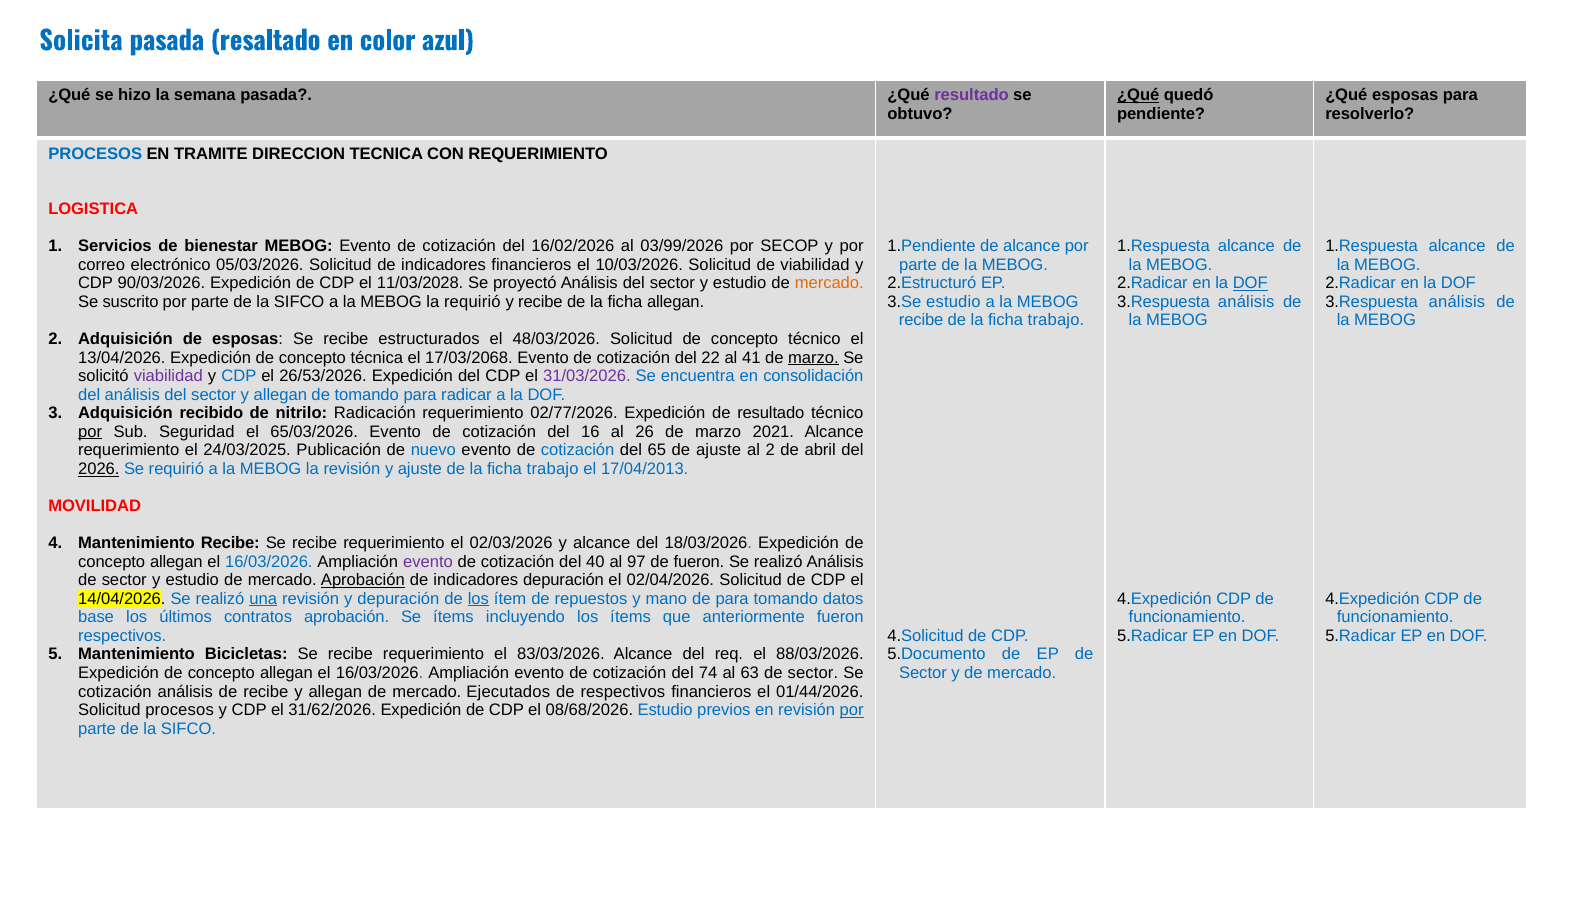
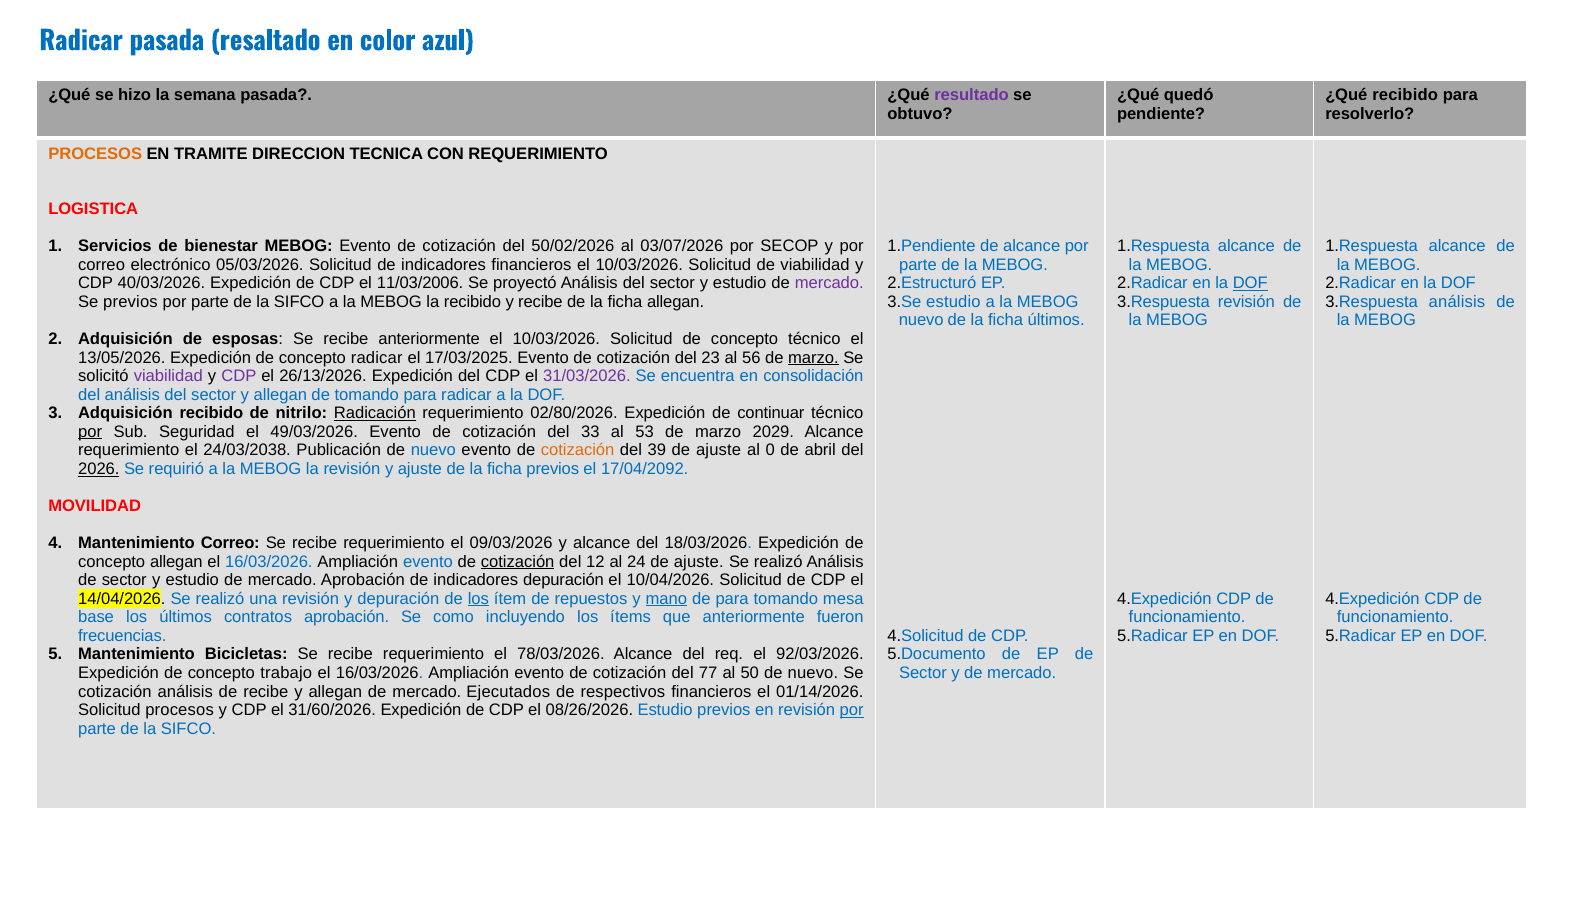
Solicita: Solicita -> Radicar (81, 41)
¿Qué underline: present -> none (1138, 95)
¿Qué esposas: esposas -> recibido (1405, 95)
PROCESOS colour: blue -> orange (95, 153)
16/02/2026: 16/02/2026 -> 50/02/2026 (573, 246)
03/99/2026: 03/99/2026 -> 03/07/2026 (682, 246)
90/03/2026: 90/03/2026 -> 40/03/2026 (161, 283)
11/03/2028: 11/03/2028 -> 11/03/2006 (420, 283)
mercado colour: orange -> purple (829, 283)
Se suscrito: suscrito -> previos (130, 302)
la requirió: requirió -> recibido (472, 302)
análisis: análisis -> revisión (1246, 302)
recibe: recibe -> nuevo (921, 320)
trabajo: trabajo -> últimos (1056, 320)
recibe estructurados: estructurados -> anteriormente (429, 339)
48/03/2026: 48/03/2026 -> 10/03/2026 (556, 339)
13/04/2026: 13/04/2026 -> 13/05/2026 (122, 357)
concepto técnica: técnica -> radicar (377, 357)
17/03/2068: 17/03/2068 -> 17/03/2025 (469, 357)
22: 22 -> 23 (711, 357)
41: 41 -> 56 (751, 357)
CDP colour: blue -> purple (239, 376)
26/53/2026: 26/53/2026 -> 26/13/2026 (323, 376)
Radicación underline: none -> present (375, 413)
02/77/2026: 02/77/2026 -> 02/80/2026 (574, 413)
de resultado: resultado -> continuar (771, 413)
65/03/2026: 65/03/2026 -> 49/03/2026 (314, 432)
16: 16 -> 33 (590, 432)
26: 26 -> 53 (645, 432)
2021: 2021 -> 2029 (773, 432)
24/03/2025: 24/03/2025 -> 24/03/2038 (247, 450)
cotización colour: blue -> orange (578, 450)
65: 65 -> 39 (657, 450)
al 2: 2 -> 0 (770, 450)
trabajo: trabajo -> previos (553, 469)
17/04/2013: 17/04/2013 -> 17/04/2092 (645, 469)
Mantenimiento Recibe: Recibe -> Correo (230, 543)
02/03/2026: 02/03/2026 -> 09/03/2026 (511, 543)
evento colour: purple -> blue (428, 561)
cotización underline: none -> present (518, 561)
40: 40 -> 12 (595, 561)
97: 97 -> 24 (636, 561)
fueron: fueron -> ajuste (699, 561)
Aprobación underline: present -> none (363, 580)
02/04/2026: 02/04/2026 -> 10/04/2026 (670, 580)
una underline: present -> none (263, 599)
mano underline: none -> present (666, 599)
datos: datos -> mesa (843, 599)
Se ítems: ítems -> como (453, 617)
respectivos: respectivos -> frecuencias (122, 636)
83/03/2026: 83/03/2026 -> 78/03/2026 (561, 654)
88/03/2026: 88/03/2026 -> 92/03/2026 (820, 654)
allegan: allegan -> trabajo (286, 673)
74: 74 -> 77 (708, 673)
63: 63 -> 50 (750, 673)
sector: sector -> nuevo (813, 673)
01/44/2026: 01/44/2026 -> 01/14/2026 (820, 691)
31/62/2026: 31/62/2026 -> 31/60/2026 (332, 710)
08/68/2026: 08/68/2026 -> 08/26/2026 (589, 710)
